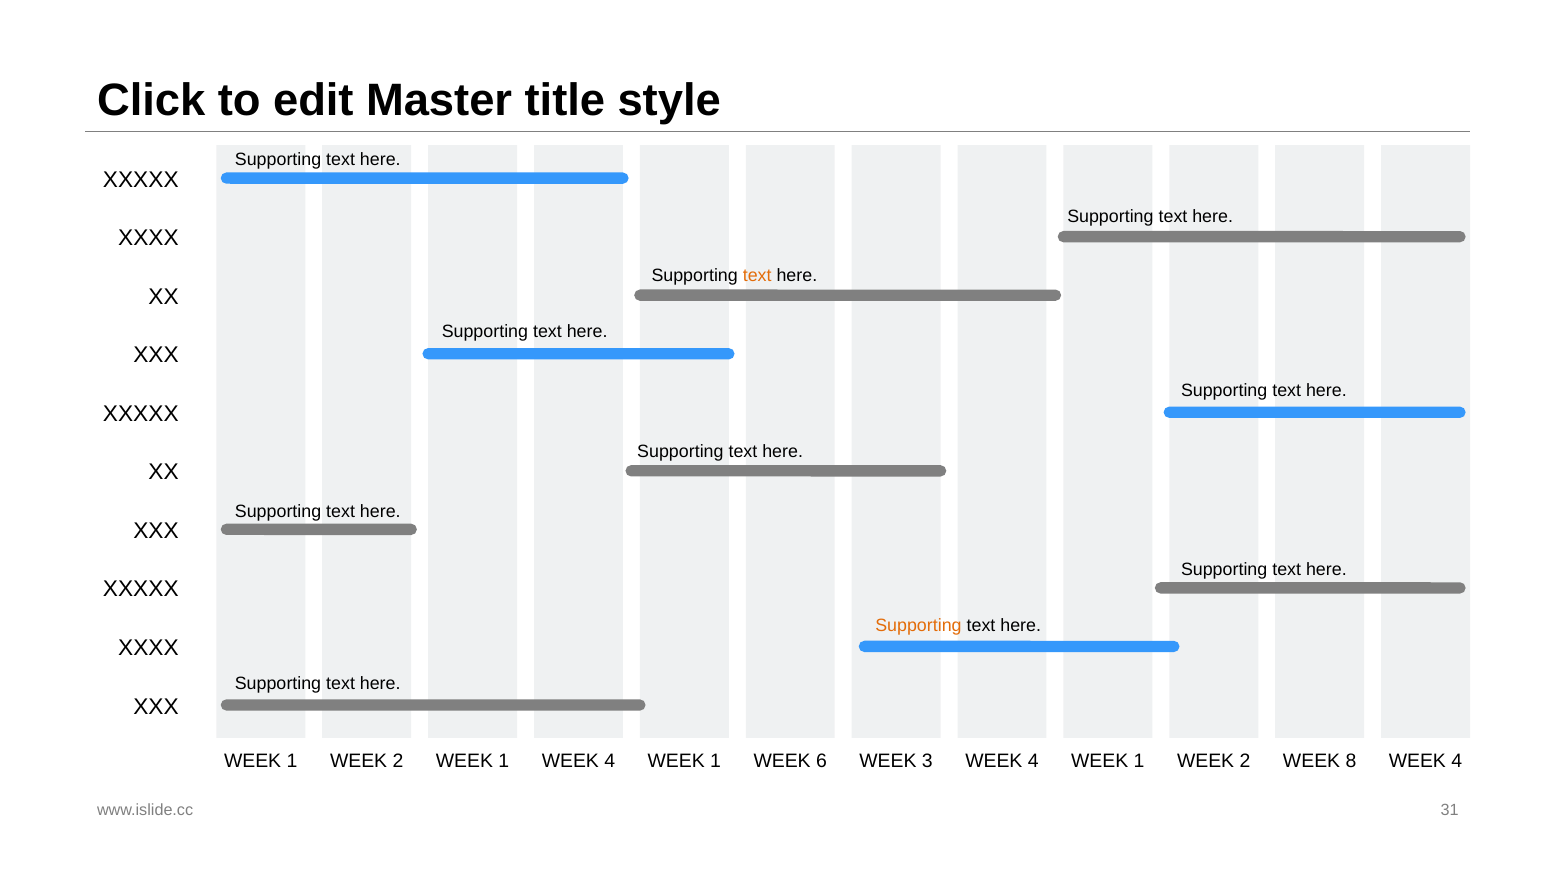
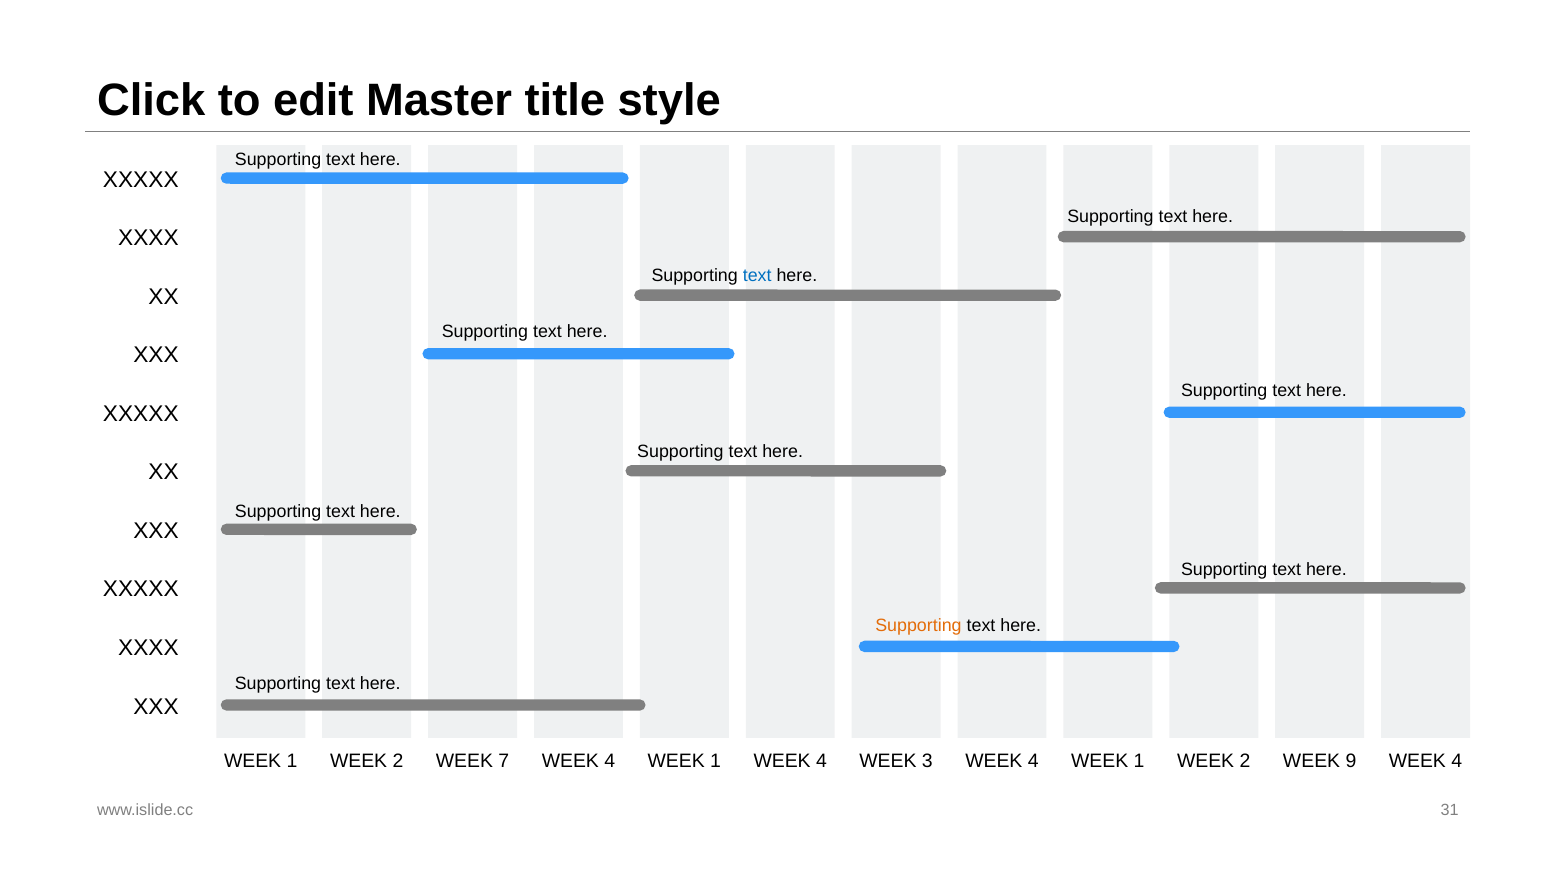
text colour: orange -> blue (757, 275)
2 WEEK 1: 1 -> 7 (504, 762)
1 WEEK 6: 6 -> 4 (821, 762)
8: 8 -> 9 (1351, 762)
